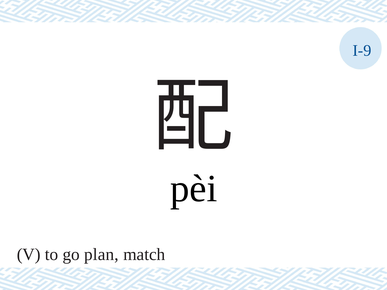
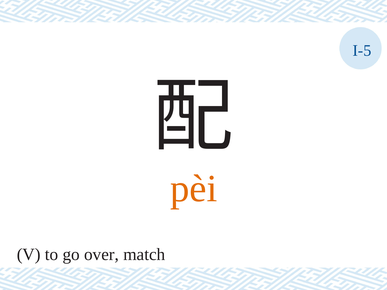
I-9: I-9 -> I-5 (362, 51)
pèi colour: black -> orange (194, 189)
plan: plan -> over (102, 255)
